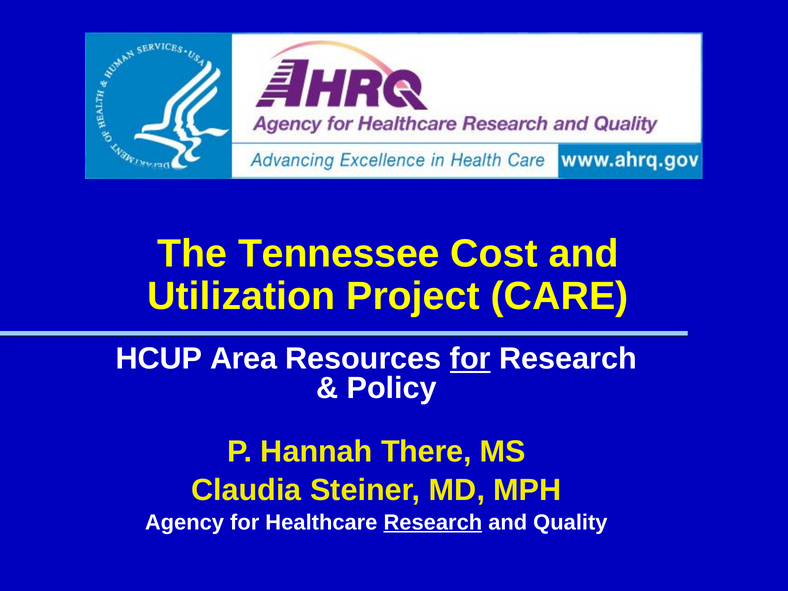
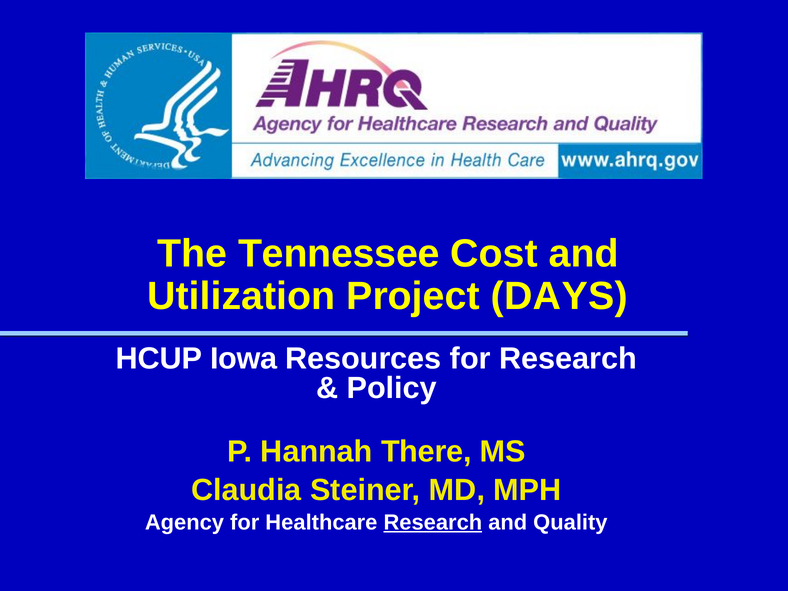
CARE: CARE -> DAYS (559, 296)
Area: Area -> Iowa (244, 359)
for underline: present -> none (470, 359)
